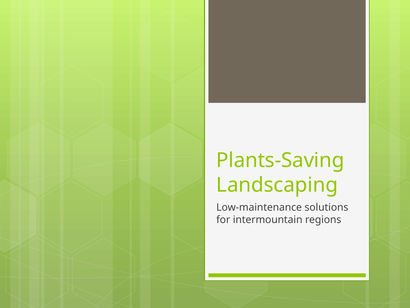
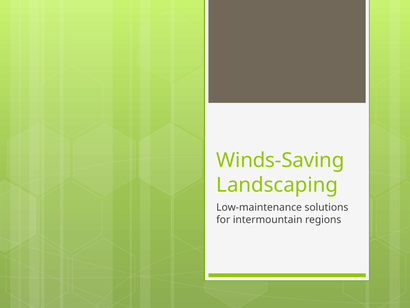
Plants-Saving: Plants-Saving -> Winds-Saving (280, 160)
